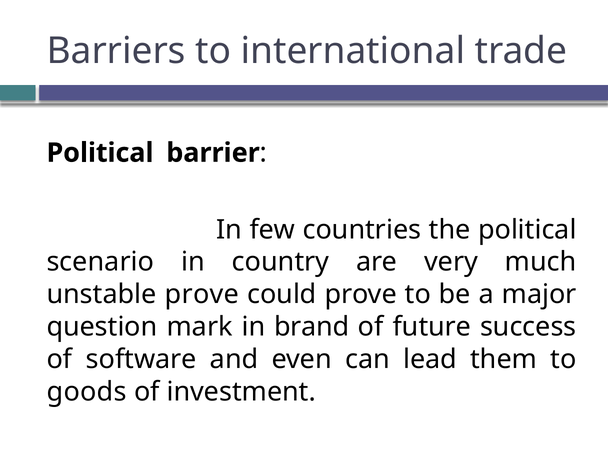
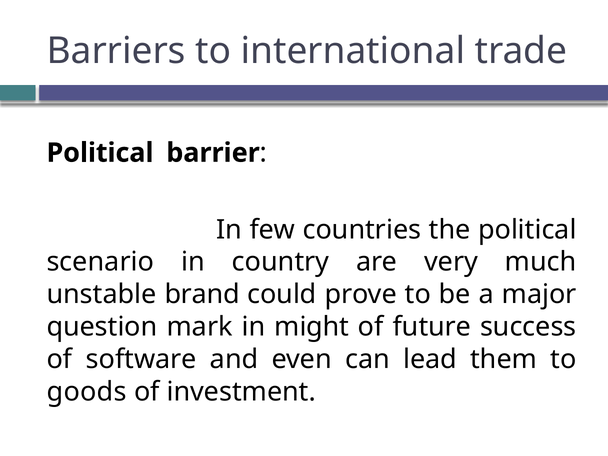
unstable prove: prove -> brand (202, 295)
brand: brand -> might (312, 327)
